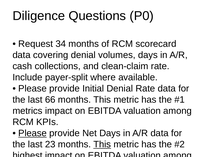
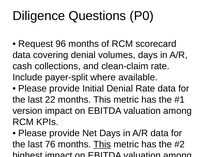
34: 34 -> 96 (61, 44)
66: 66 -> 22 (50, 100)
metrics: metrics -> version (27, 111)
Please underline: present -> none (33, 133)
23: 23 -> 76 (50, 144)
